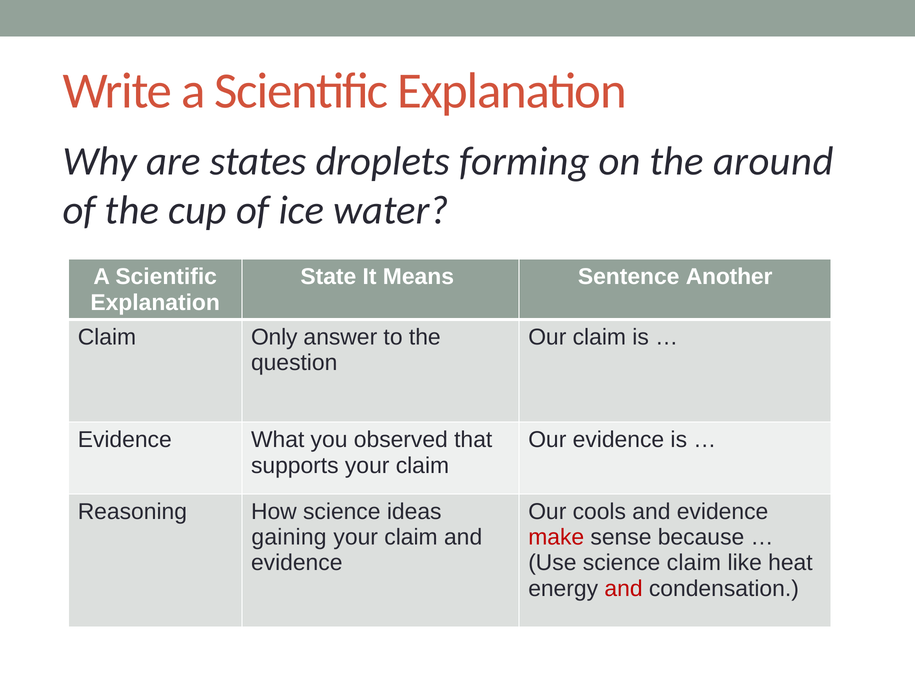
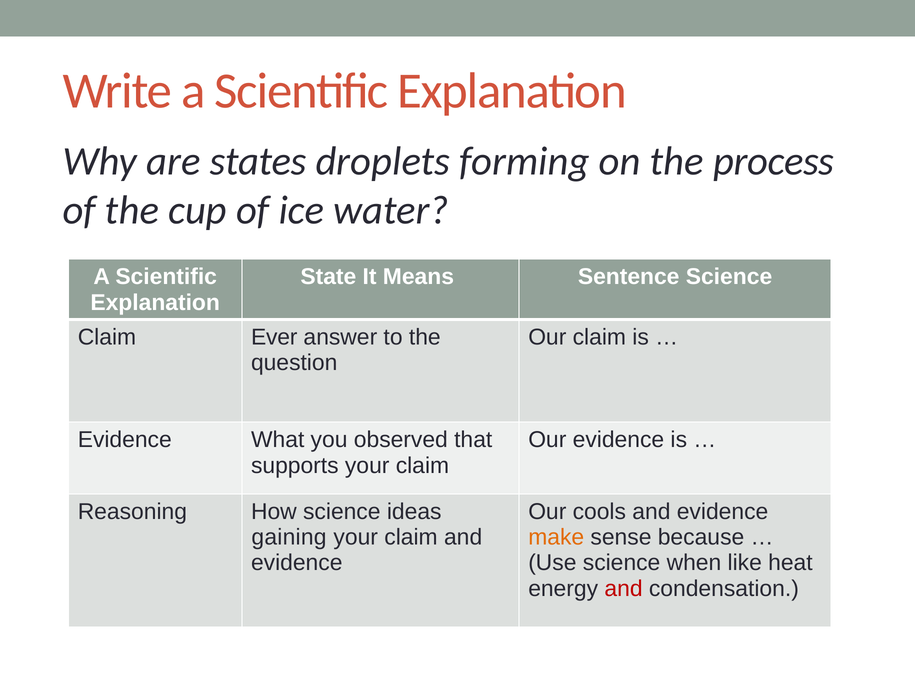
around: around -> process (774, 161)
Sentence Another: Another -> Science (729, 277)
Only: Only -> Ever (274, 337)
make colour: red -> orange (556, 537)
science claim: claim -> when (694, 563)
